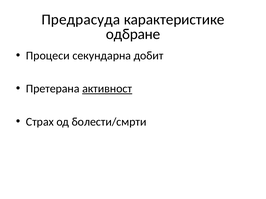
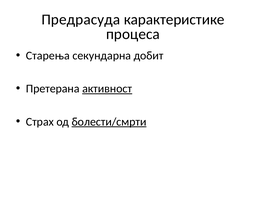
одбране: одбране -> процеса (133, 34)
Процеси: Процеси -> Старења (48, 56)
болести/смрти underline: none -> present (109, 122)
